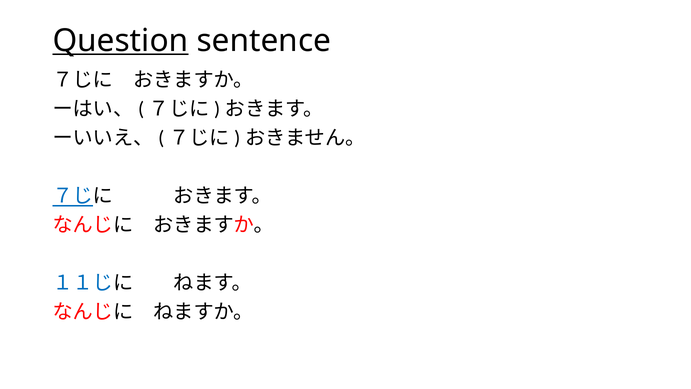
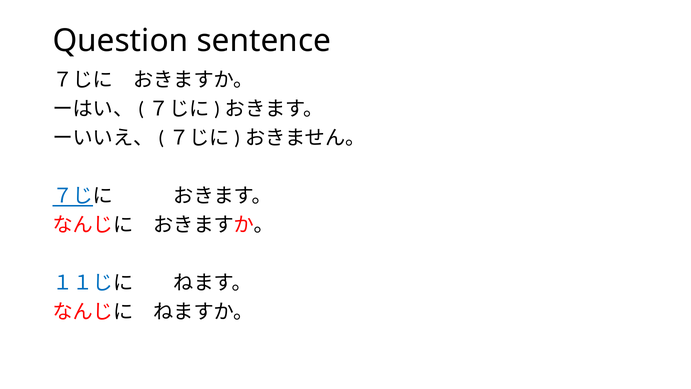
Question underline: present -> none (120, 41)
